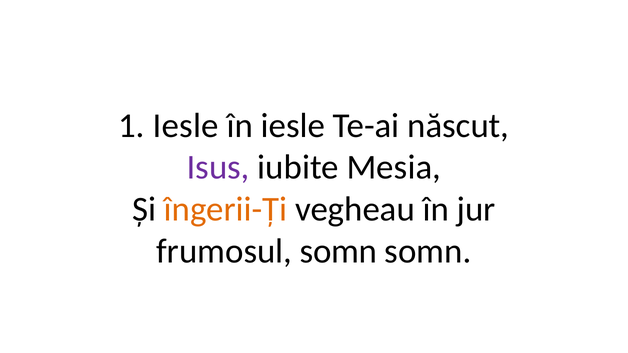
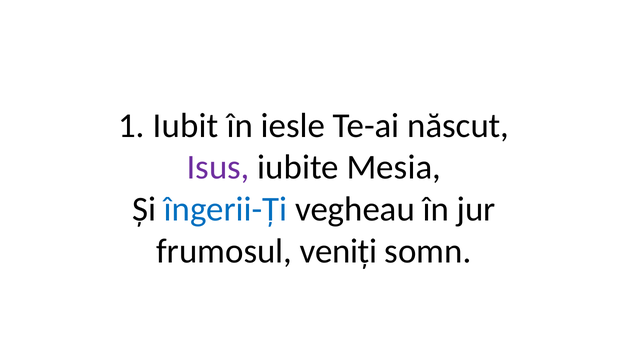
1 Iesle: Iesle -> Iubit (186, 126)
îngerii-Ți colour: orange -> blue (226, 209)
frumosul somn: somn -> veniți (338, 251)
